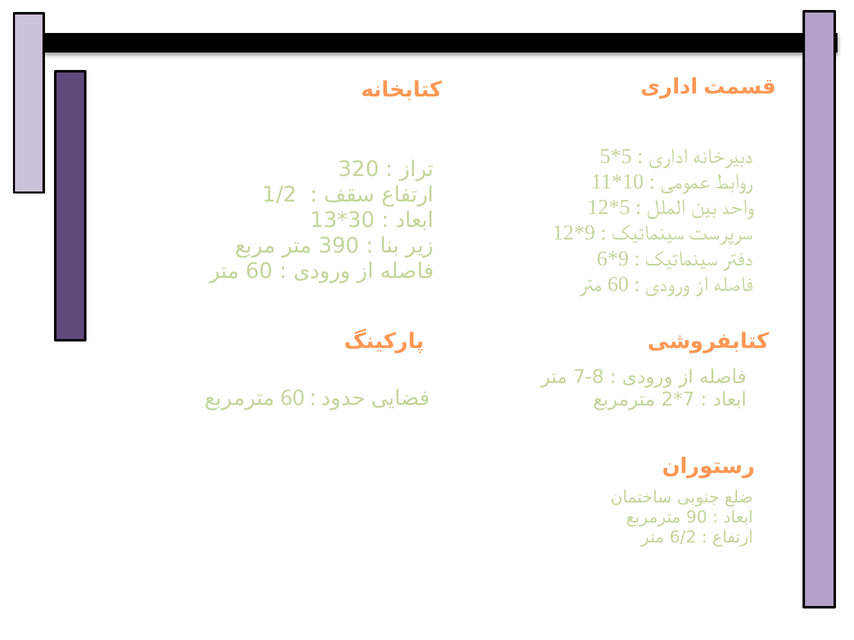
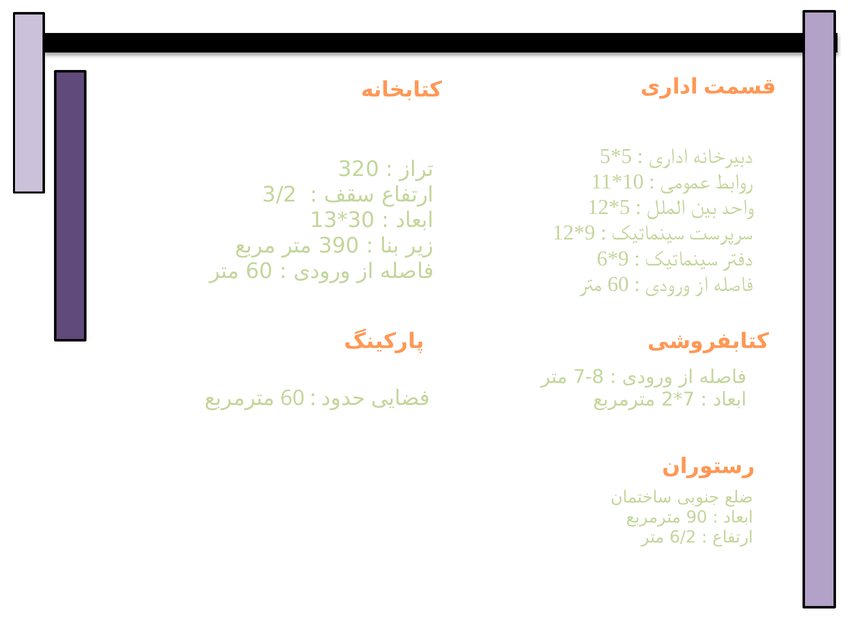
1/2: 1/2 -> 3/2 (280, 195)
